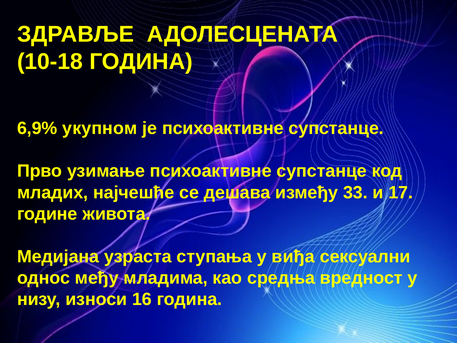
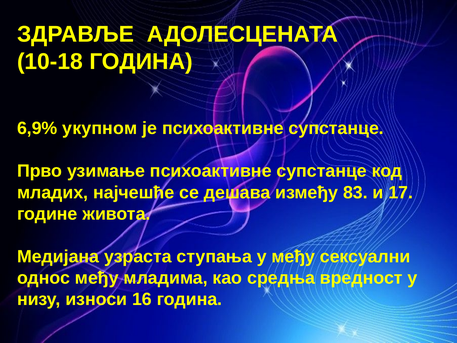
33: 33 -> 83 (355, 192)
у виђа: виђа -> међу (293, 256)
